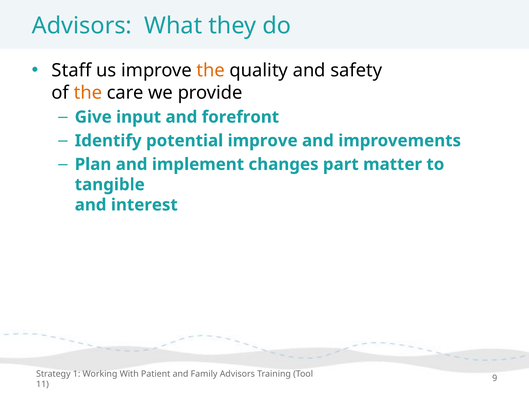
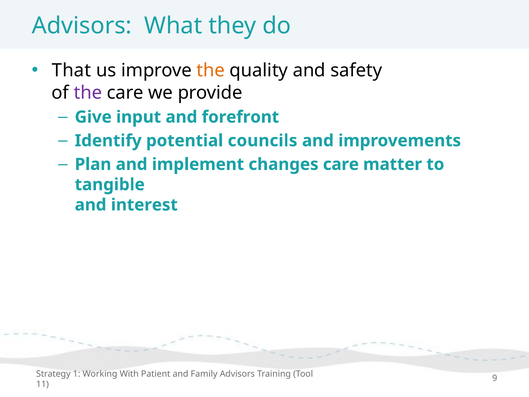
Staff: Staff -> That (71, 71)
the colour: orange -> purple (88, 93)
potential improve: improve -> councils (263, 141)
changes part: part -> care (341, 164)
